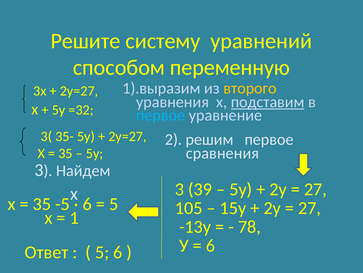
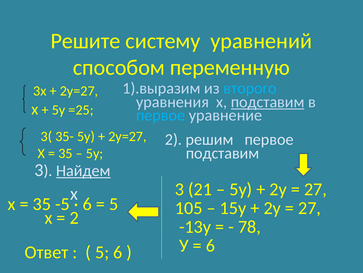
второго colour: yellow -> light blue (250, 88)
=32: =32 -> =25 (81, 110)
сравнения: сравнения -> подставим (223, 153)
Найдем underline: none -> present (83, 170)
39: 39 -> 21 (200, 189)
1: 1 -> 2 (74, 217)
